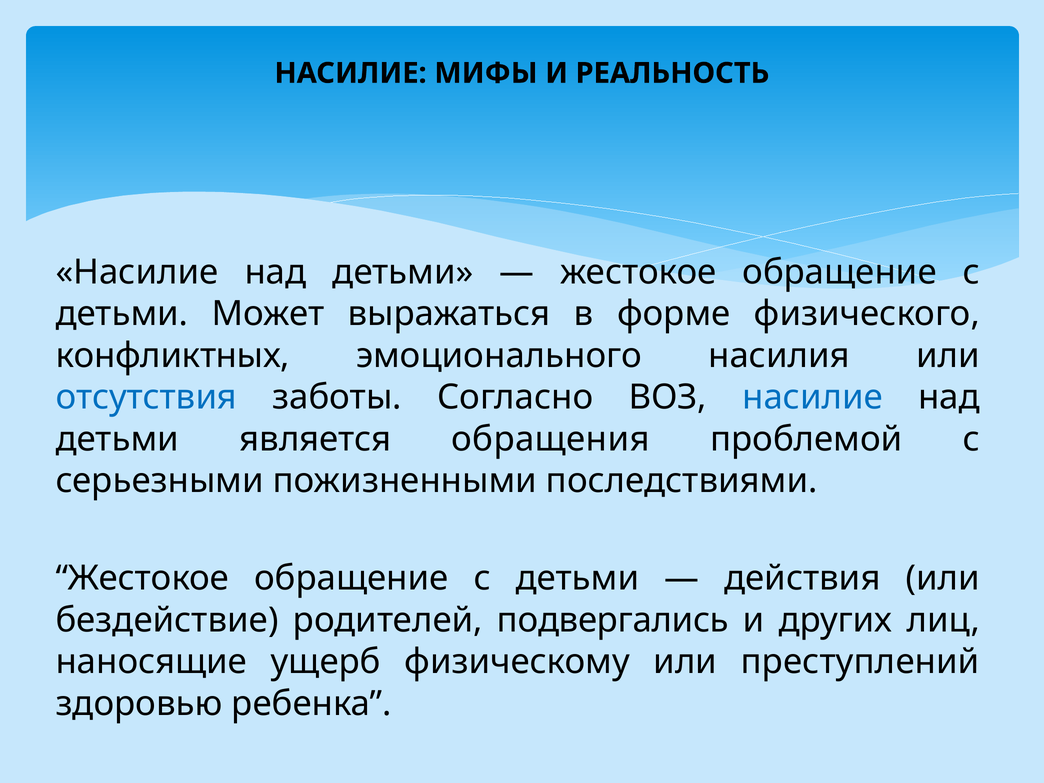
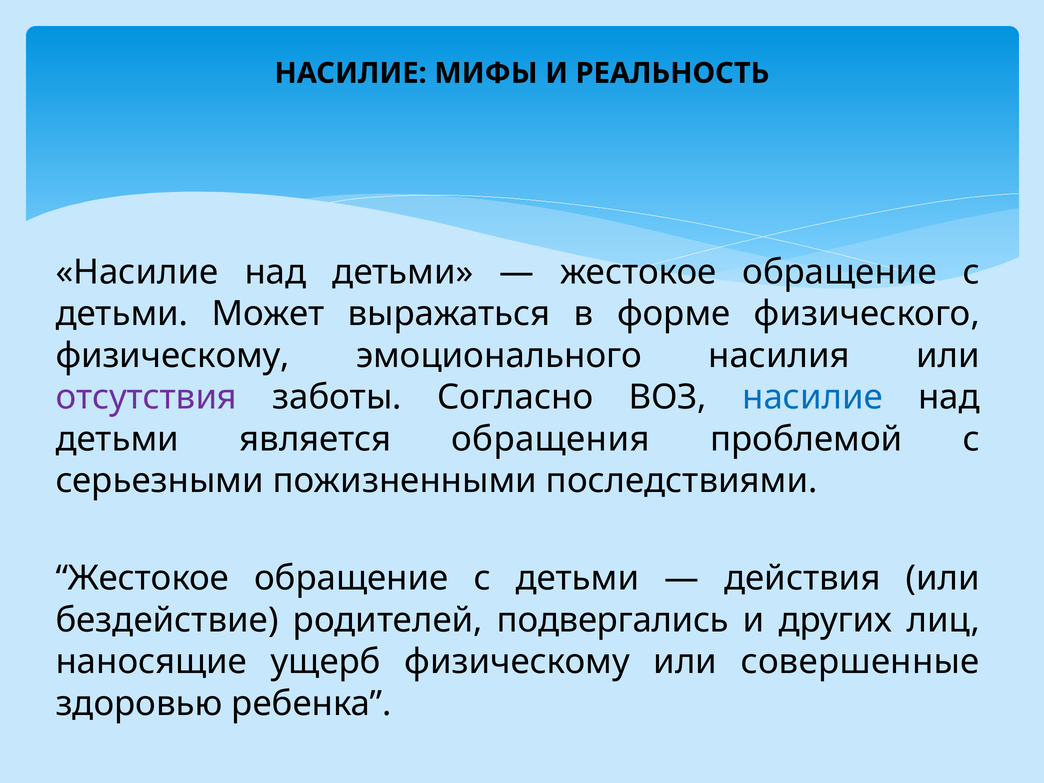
конфликтных: конфликтных -> физическому (173, 356)
отсутствия colour: blue -> purple (146, 397)
преступлений: преступлений -> совершенные (860, 662)
